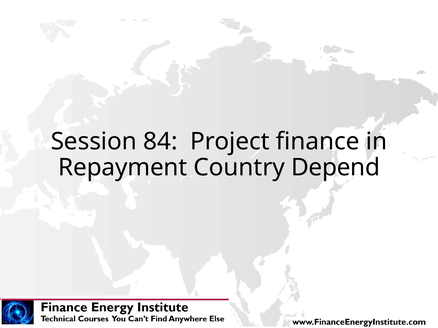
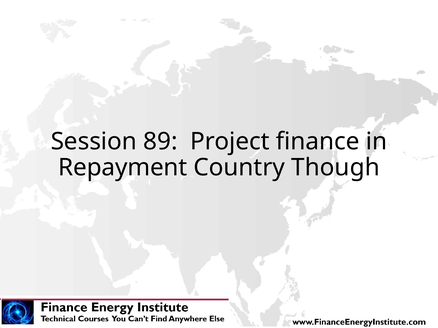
84: 84 -> 89 (160, 142)
Depend: Depend -> Though (335, 168)
